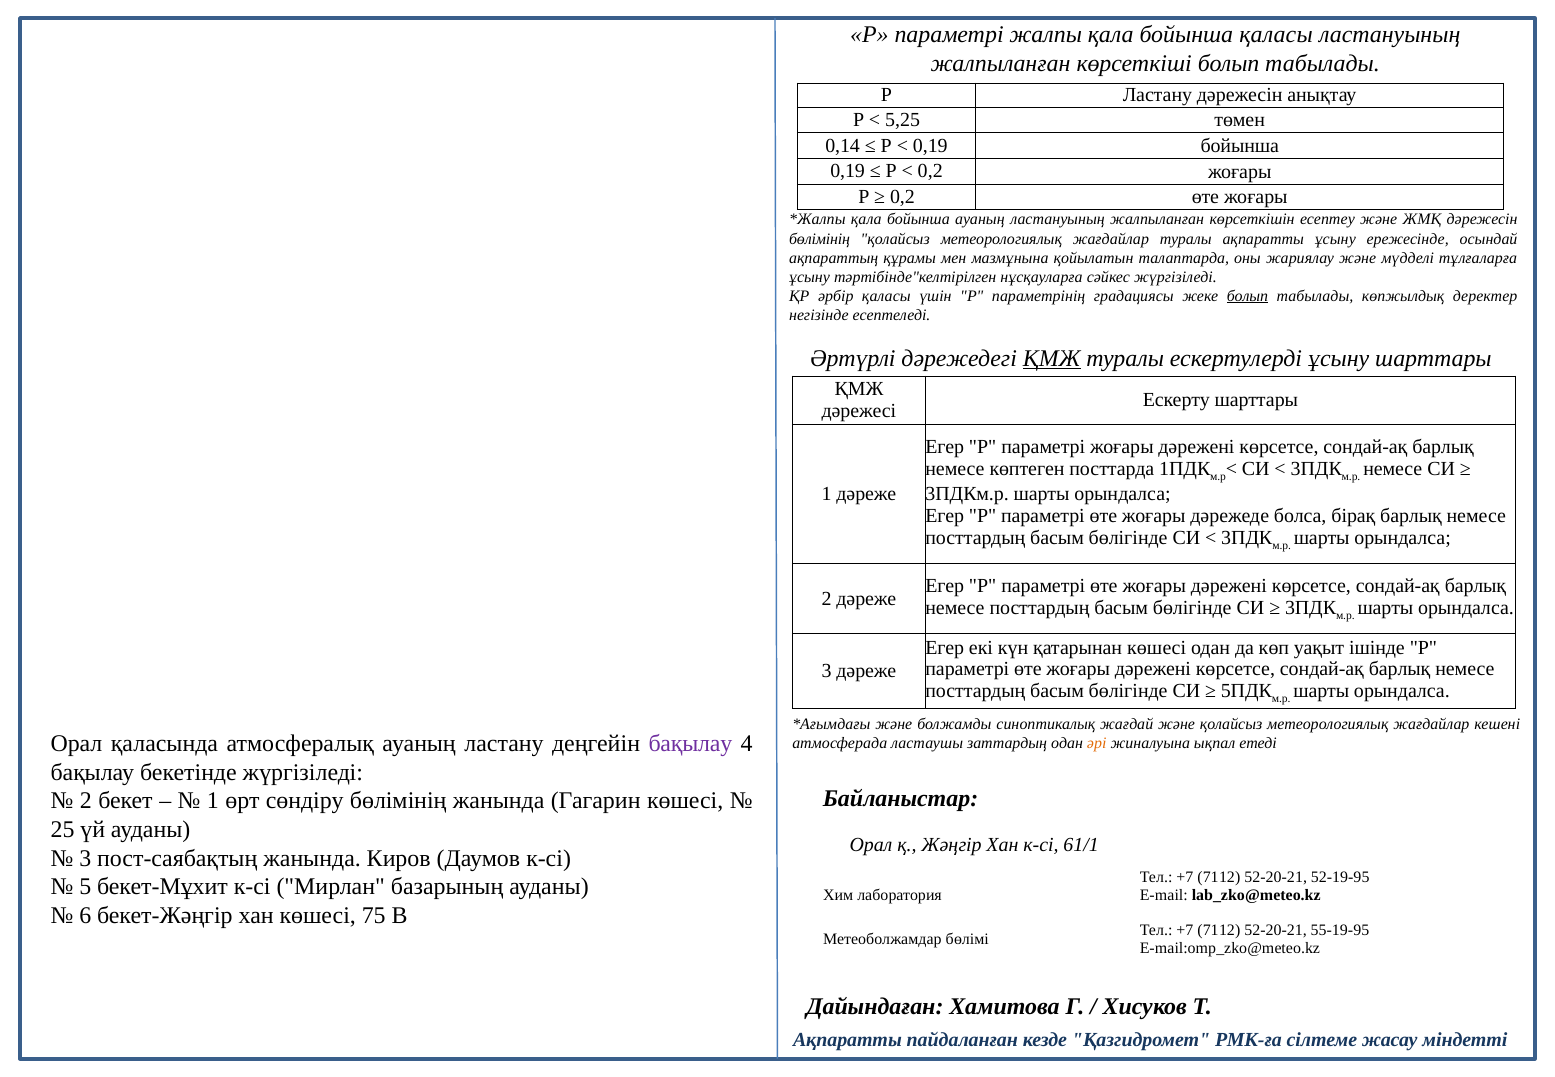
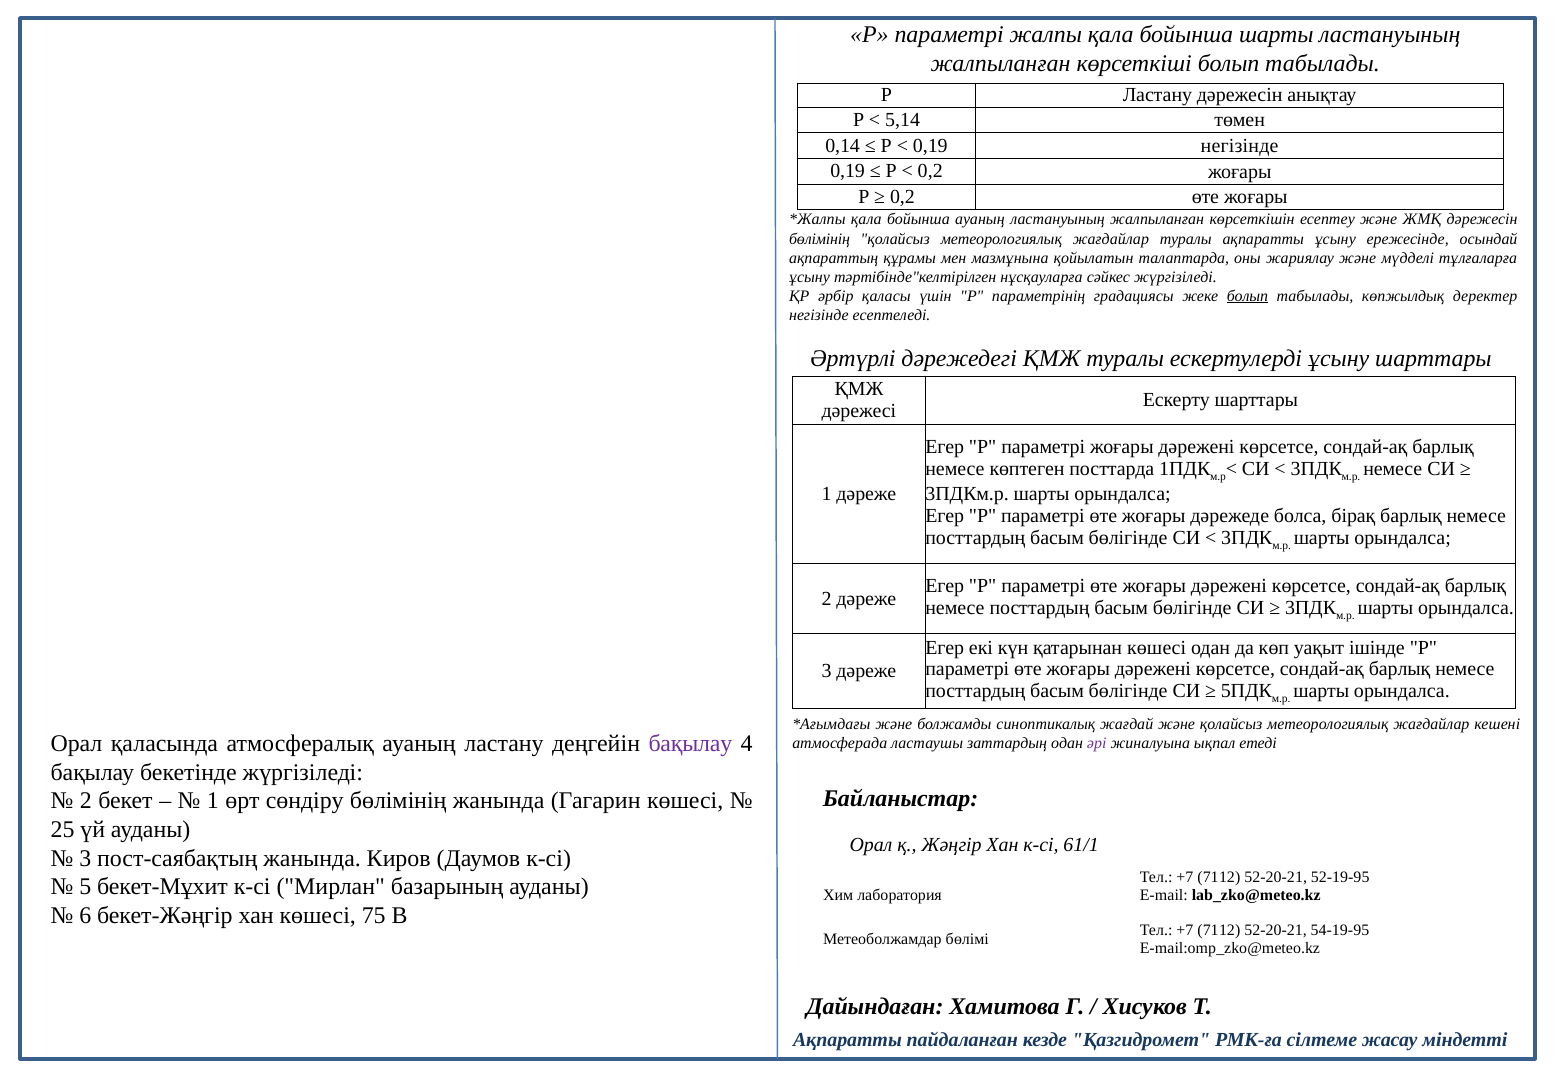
бойынша қаласы: қаласы -> шарты (1276, 35)
5,25: 5,25 -> 5,14 (903, 120)
0,19 бойынша: бойынша -> негізінде (1240, 146)
ҚМЖ underline: present -> none (1052, 358)
әрі colour: orange -> purple (1097, 743)
55-19-95: 55-19-95 -> 54-19-95 (1340, 930)
